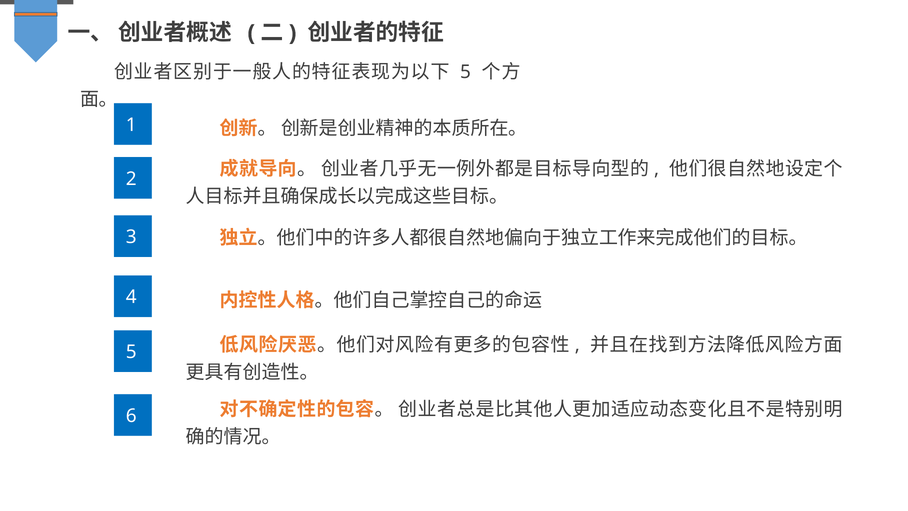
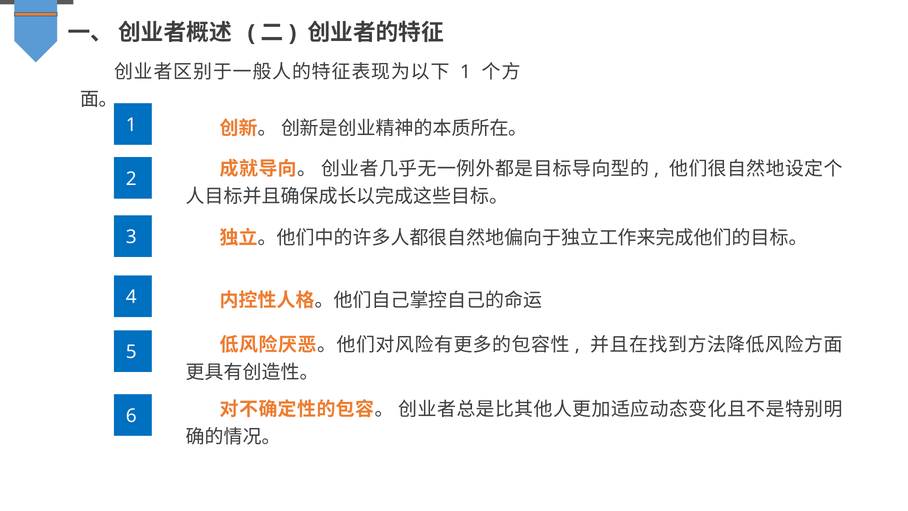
5: 5 -> 1 (465, 72)
